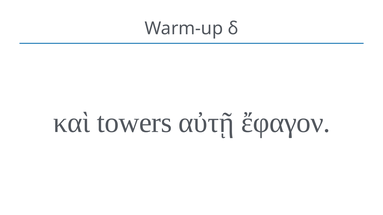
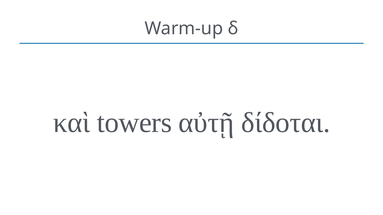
ἔφαγον: ἔφαγον -> δίδοται (286, 123)
